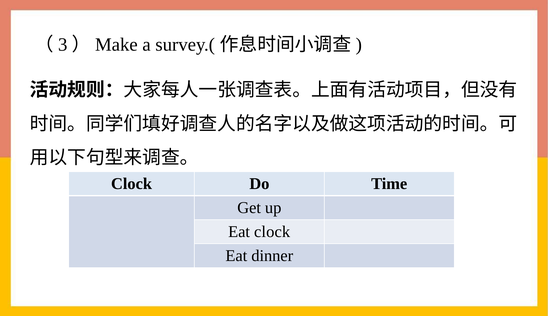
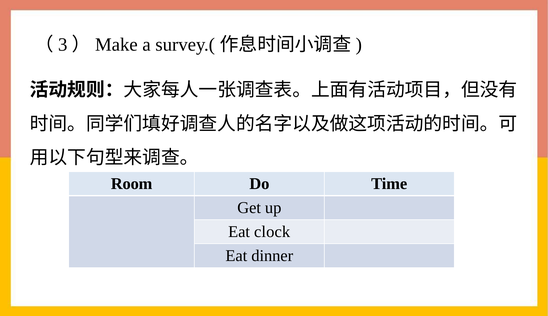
Clock: Clock -> Room (132, 184)
